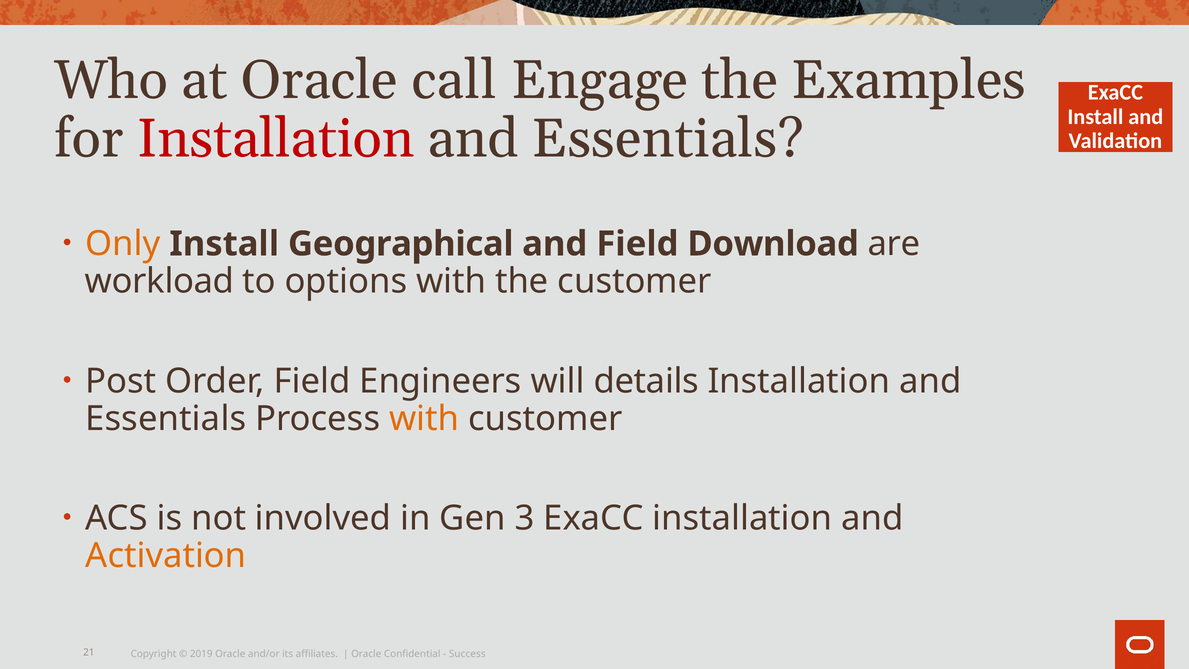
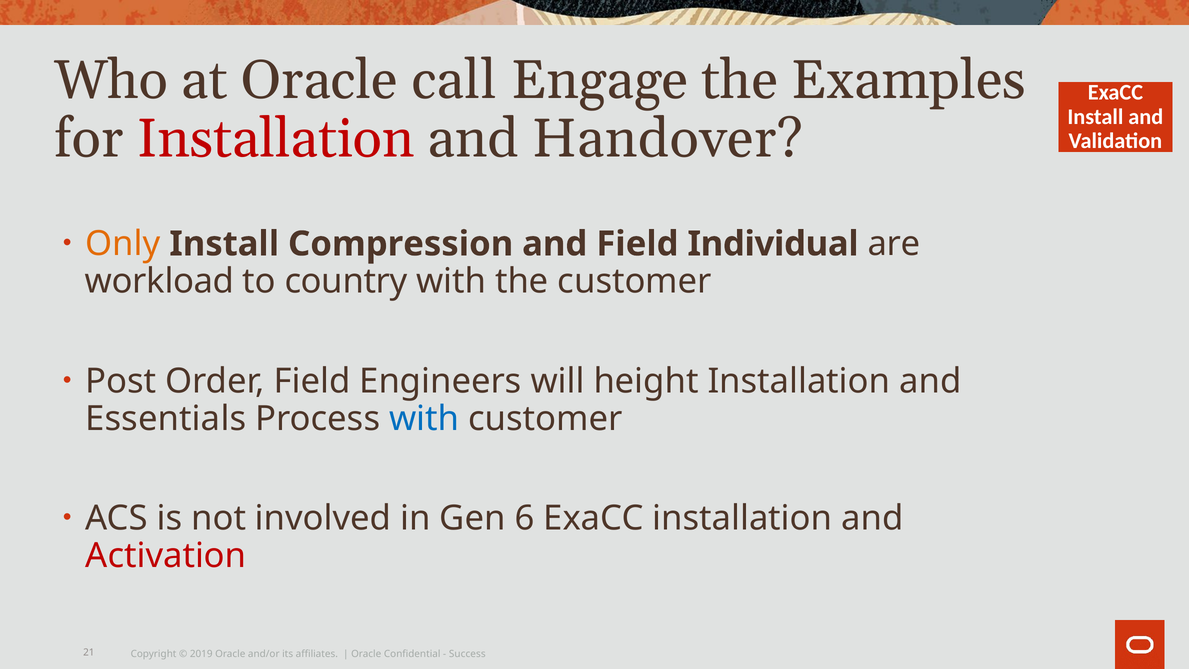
Essentials: Essentials -> Handover (668, 139)
Geographical: Geographical -> Compression (401, 244)
Download: Download -> Individual (773, 244)
options: options -> country (346, 281)
details: details -> height (646, 381)
with colour: orange -> blue (424, 418)
3: 3 -> 6 (525, 518)
Activation colour: orange -> red (166, 556)
